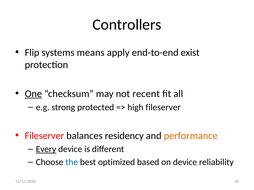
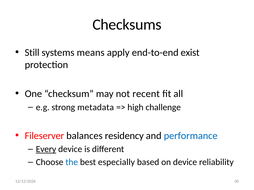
Controllers: Controllers -> Checksums (127, 25)
Flip: Flip -> Still (32, 53)
One underline: present -> none (33, 94)
protected: protected -> metadata (96, 107)
high fileserver: fileserver -> challenge (163, 107)
performance colour: orange -> blue (191, 136)
optimized: optimized -> especially (116, 163)
